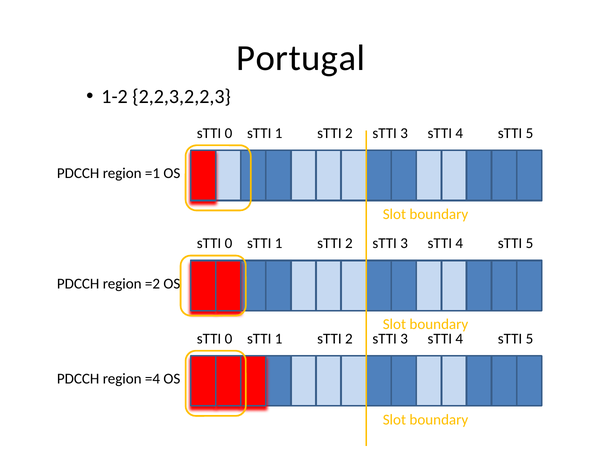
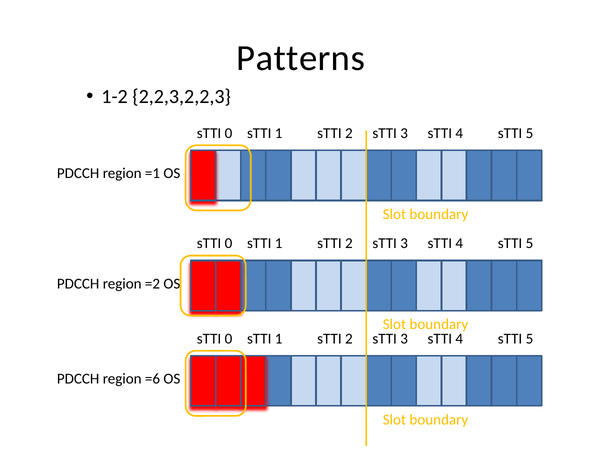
Portugal: Portugal -> Patterns (301, 58)
=4: =4 -> =6 (153, 379)
